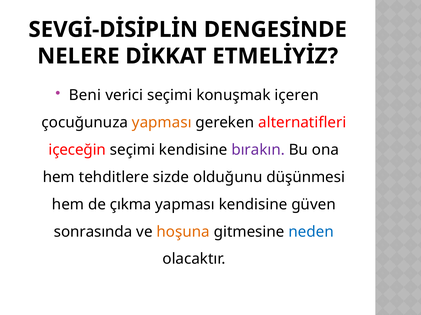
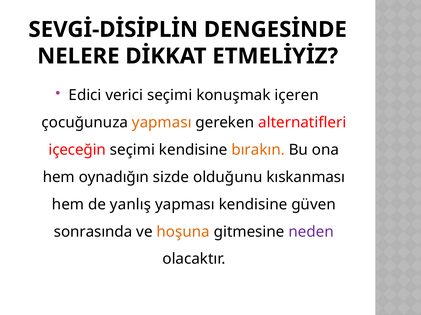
Beni: Beni -> Edici (85, 95)
bırakın colour: purple -> orange (258, 150)
tehditlere: tehditlere -> oynadığın (114, 178)
düşünmesi: düşünmesi -> kıskanması (306, 178)
çıkma: çıkma -> yanlış (131, 205)
neden colour: blue -> purple (311, 232)
